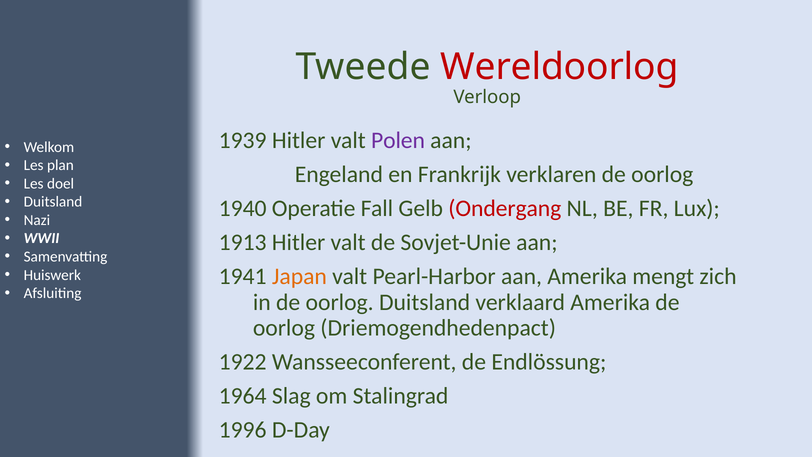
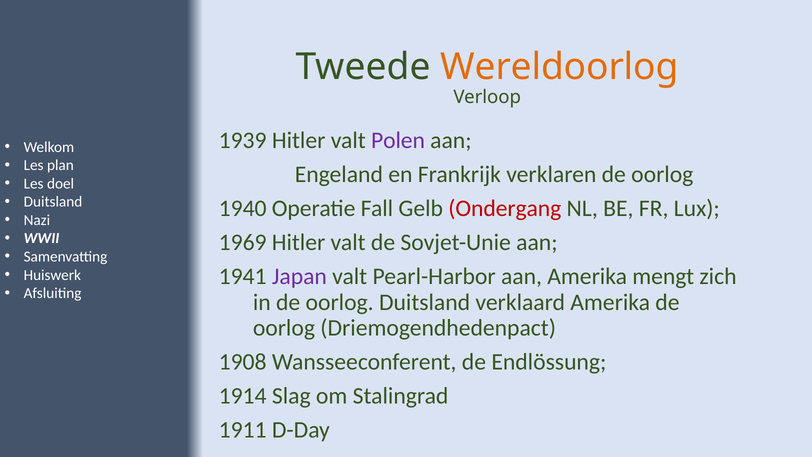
Wereldoorlog colour: red -> orange (559, 67)
1913: 1913 -> 1969 (243, 242)
Japan colour: orange -> purple (299, 277)
1922: 1922 -> 1908 (243, 362)
1964: 1964 -> 1914 (243, 396)
1996: 1996 -> 1911 (243, 430)
